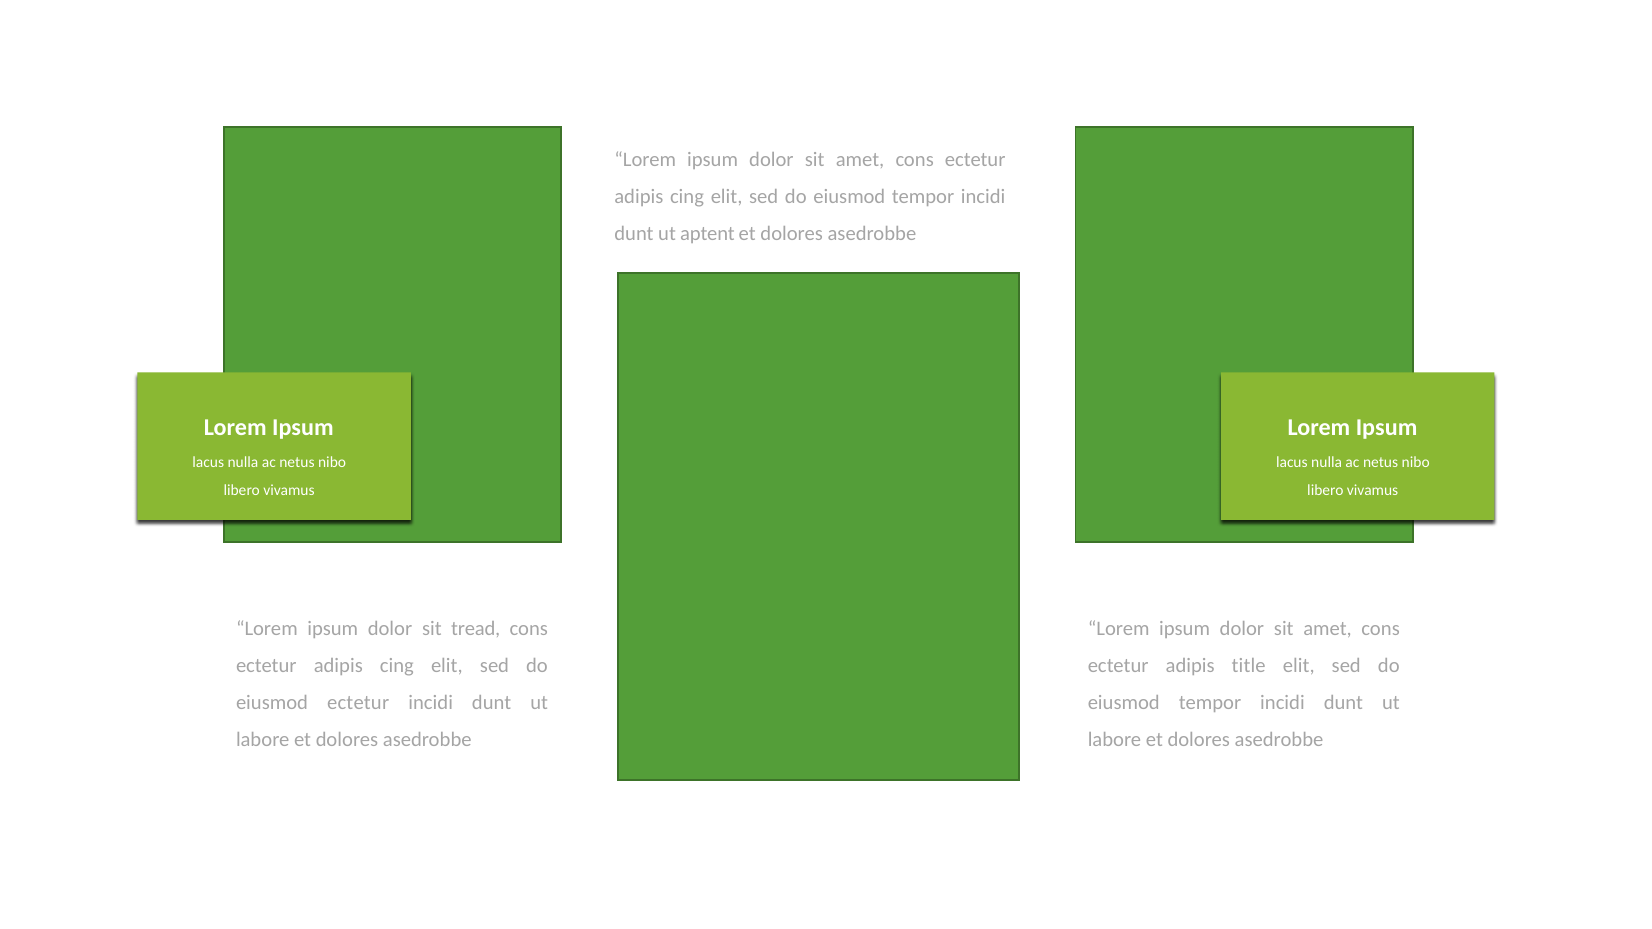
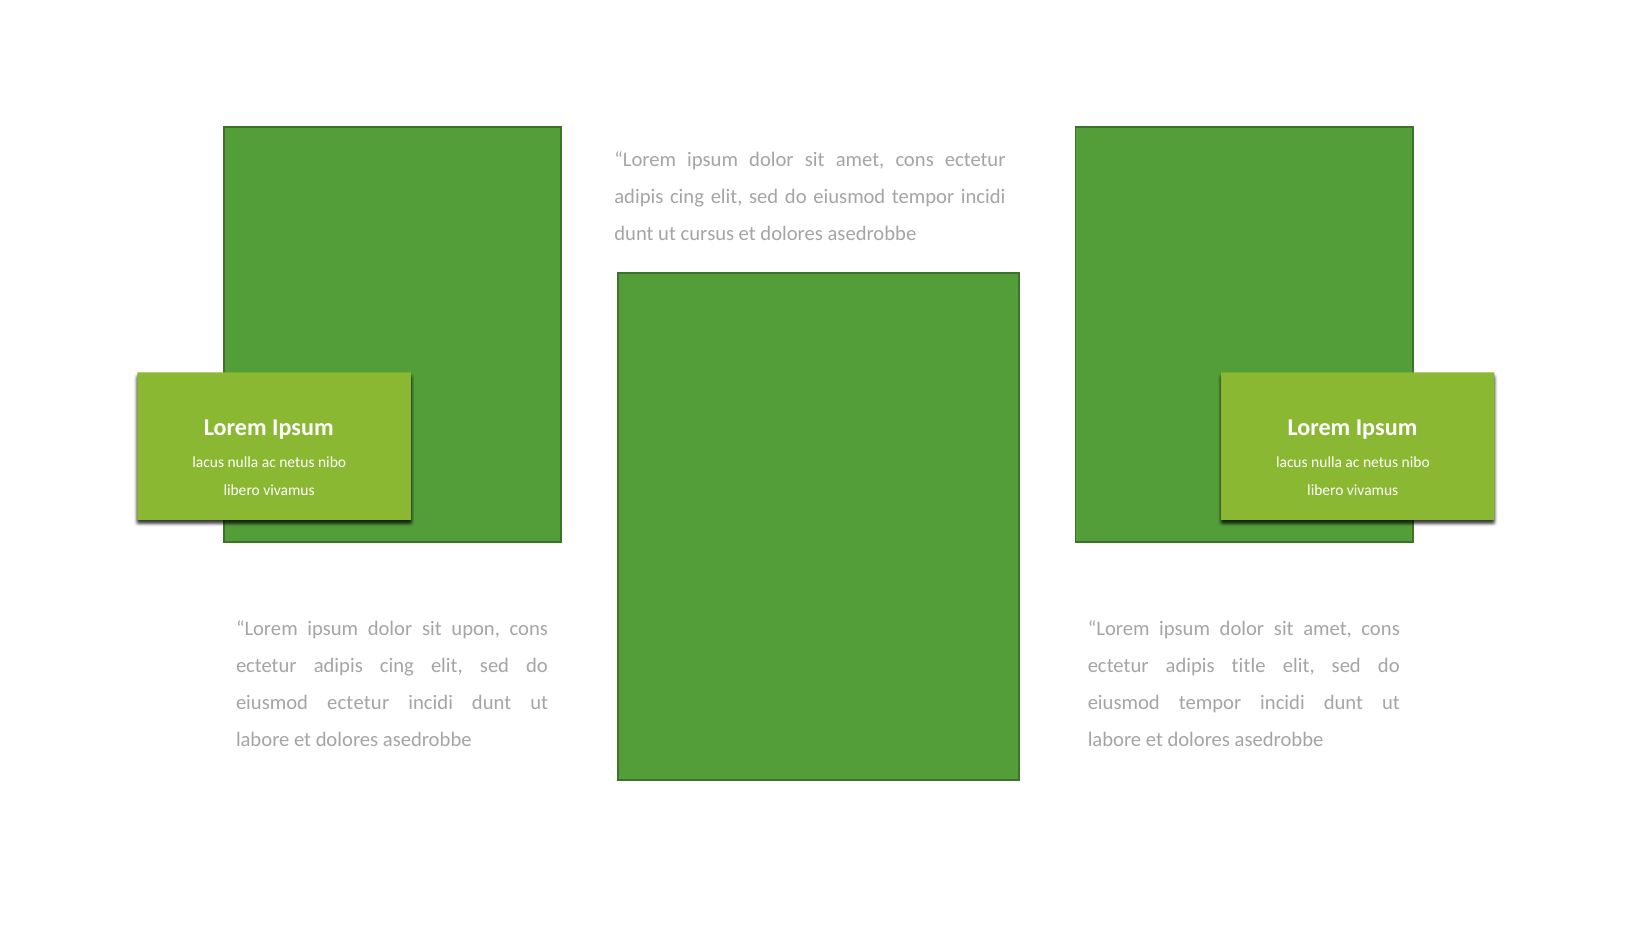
aptent: aptent -> cursus (707, 234)
tread: tread -> upon (476, 629)
